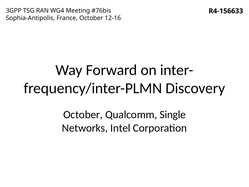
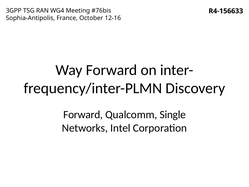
October: October -> Forward (83, 114)
